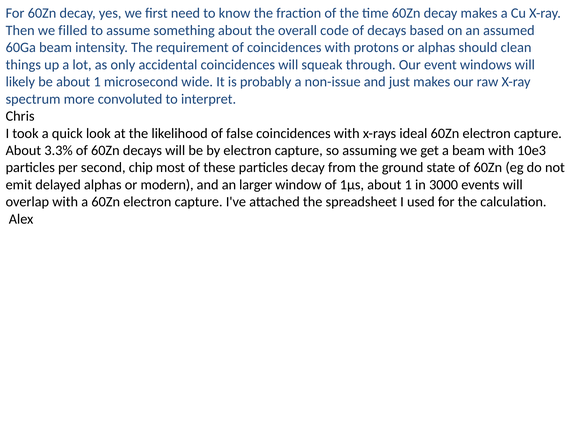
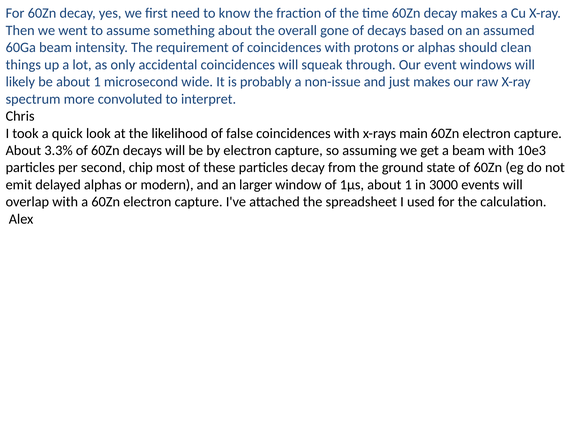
filled: filled -> went (73, 30)
code: code -> gone (335, 30)
ideal: ideal -> main (413, 133)
